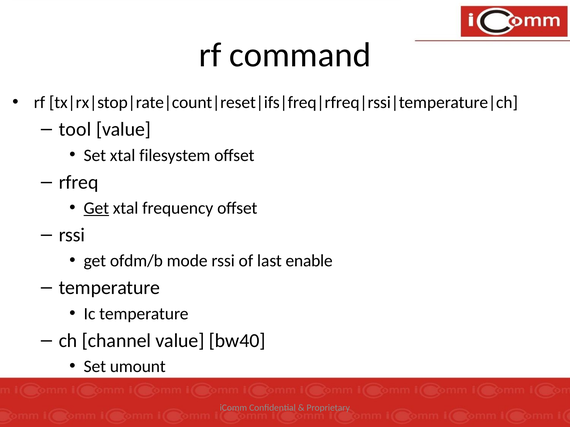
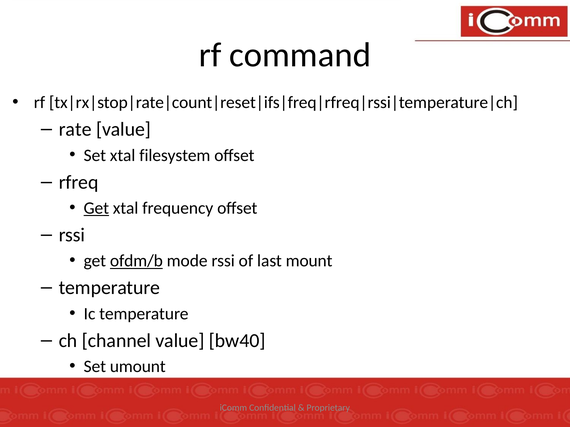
tool: tool -> rate (75, 130)
ofdm/b underline: none -> present (136, 261)
enable: enable -> mount (309, 261)
